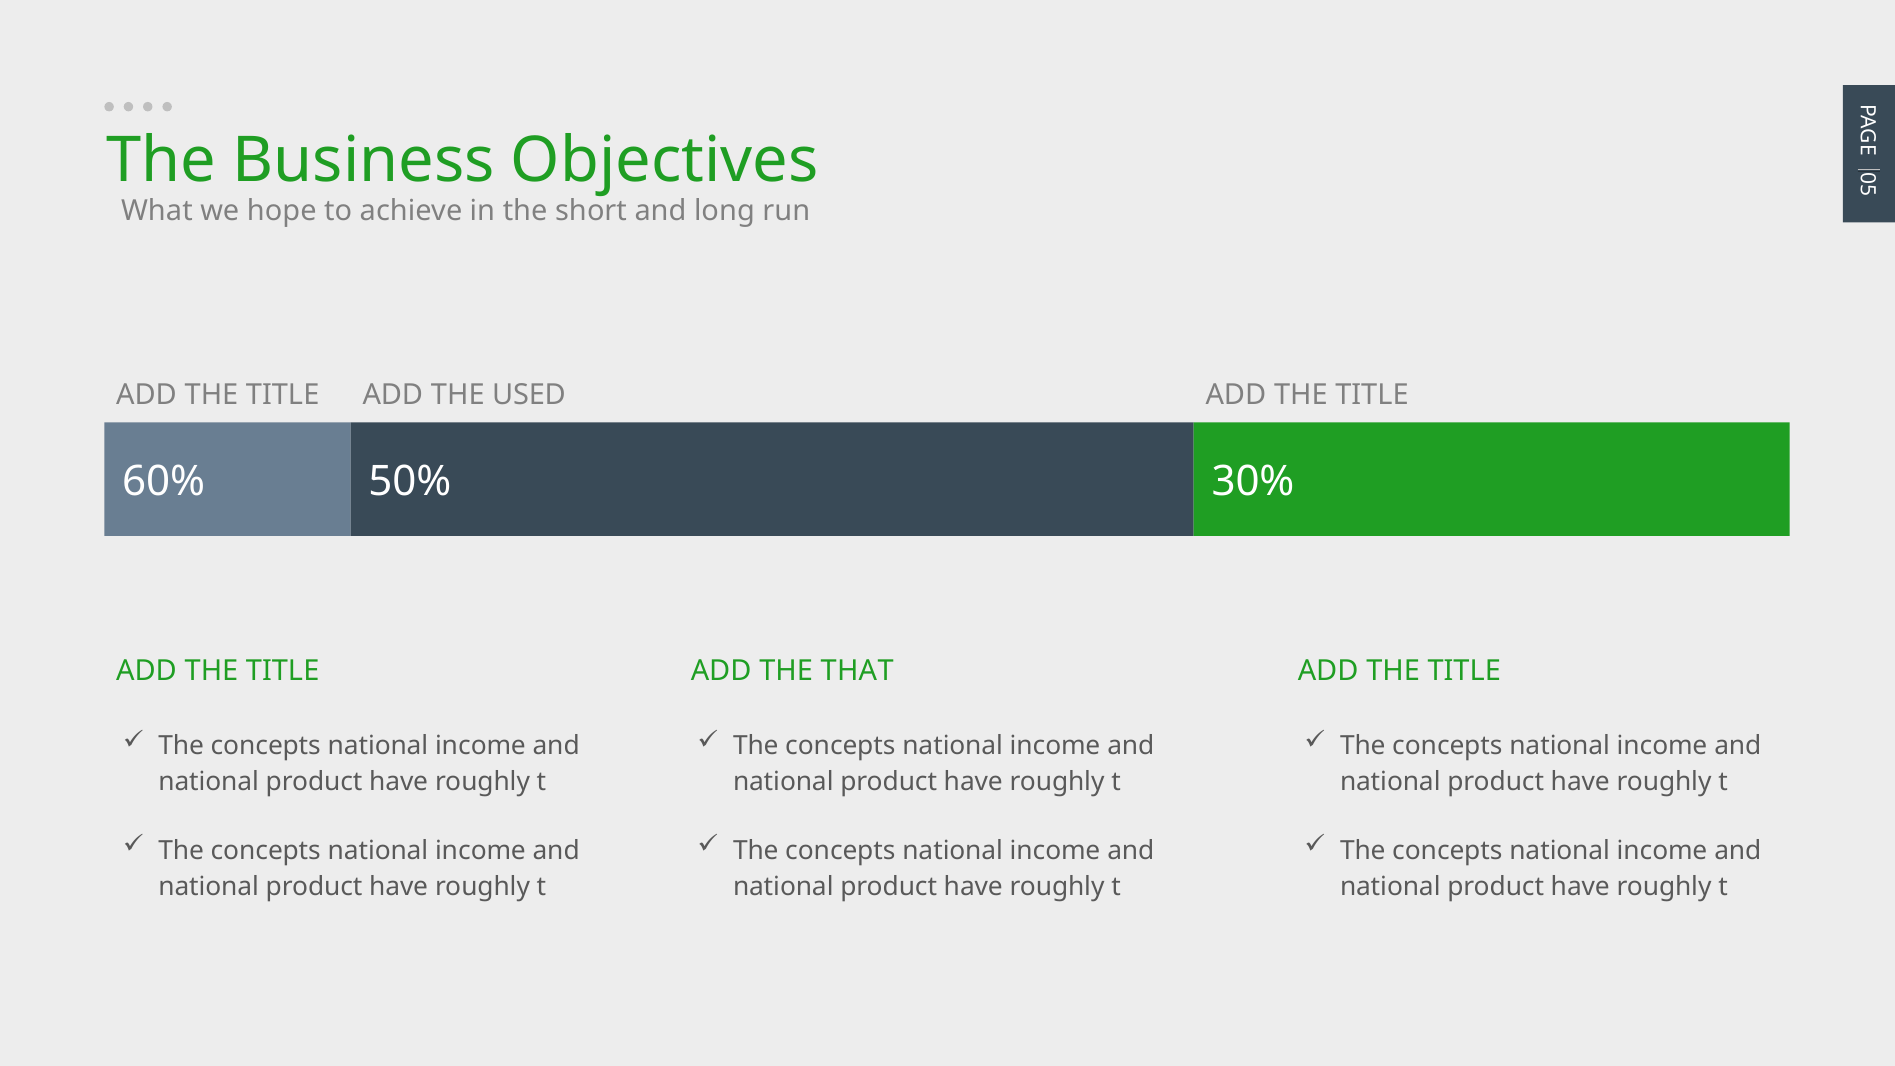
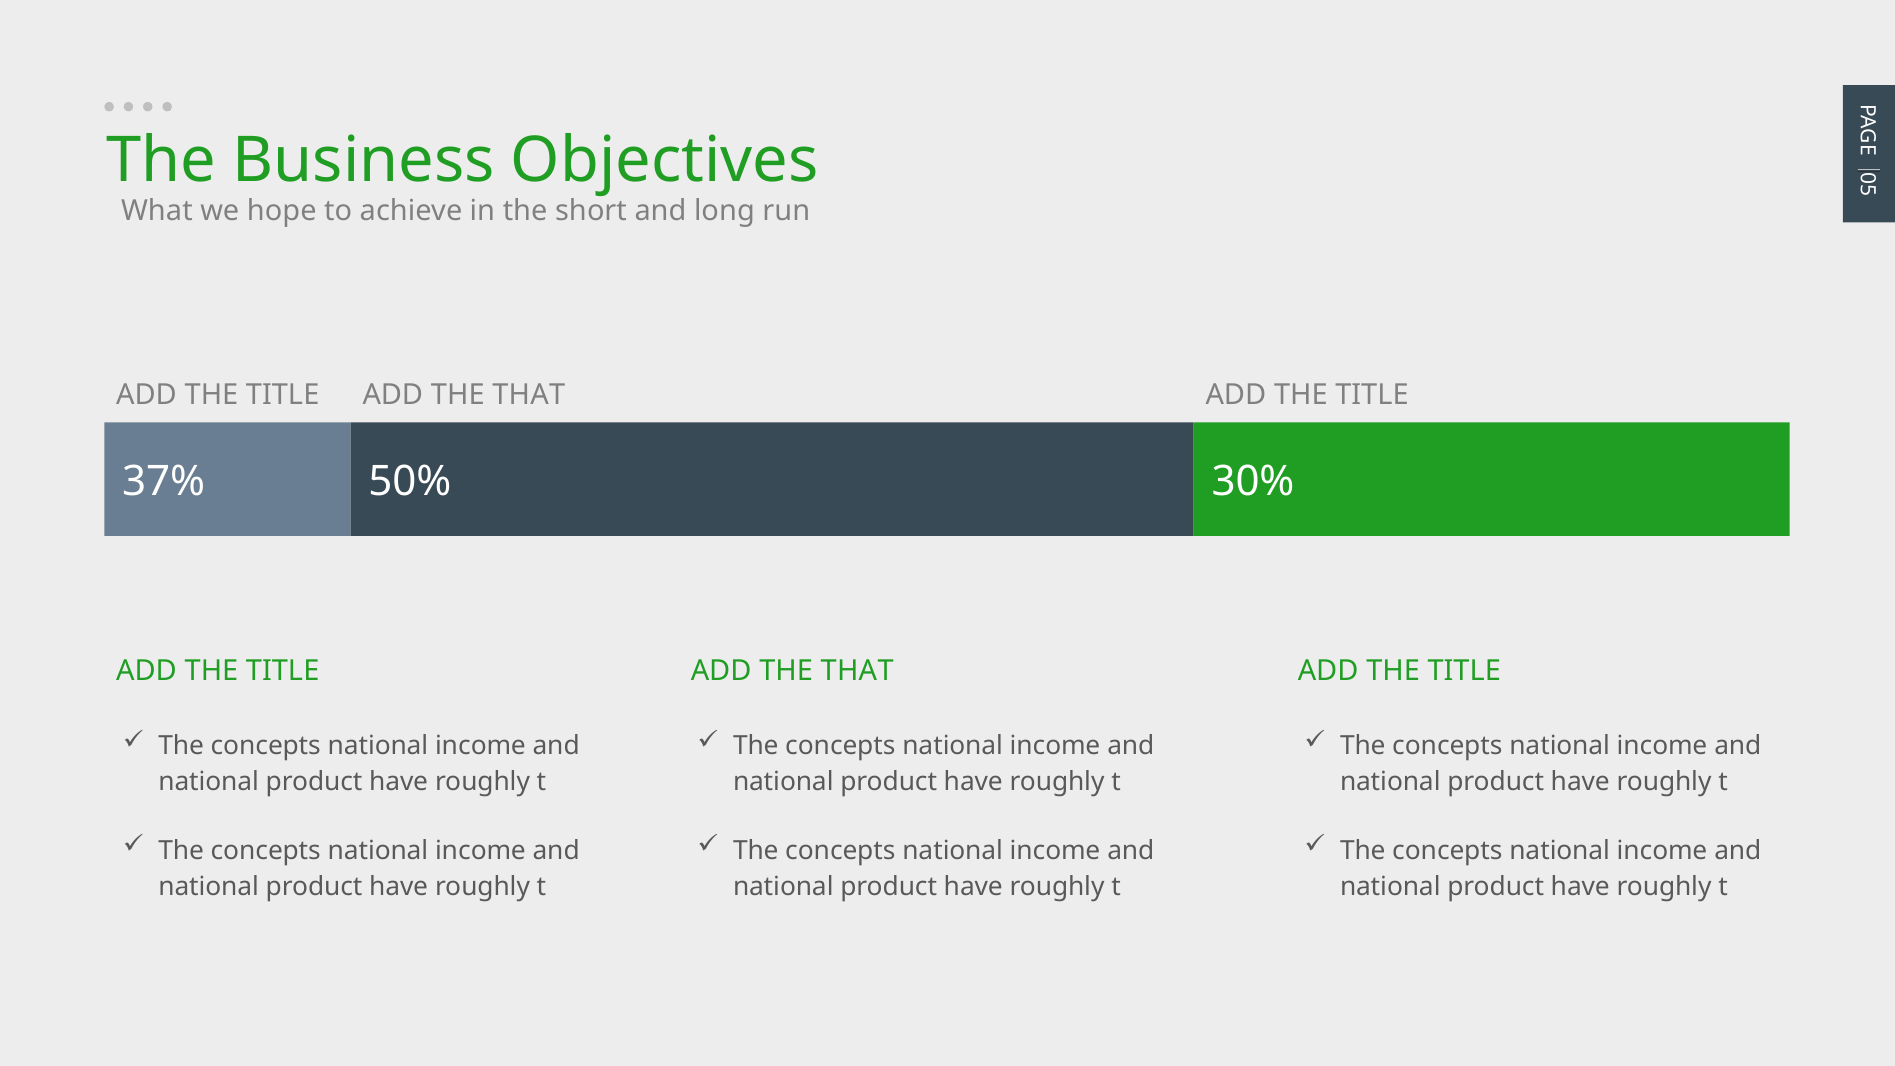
USED: USED -> THAT (529, 394)
60%: 60% -> 37% (164, 482)
